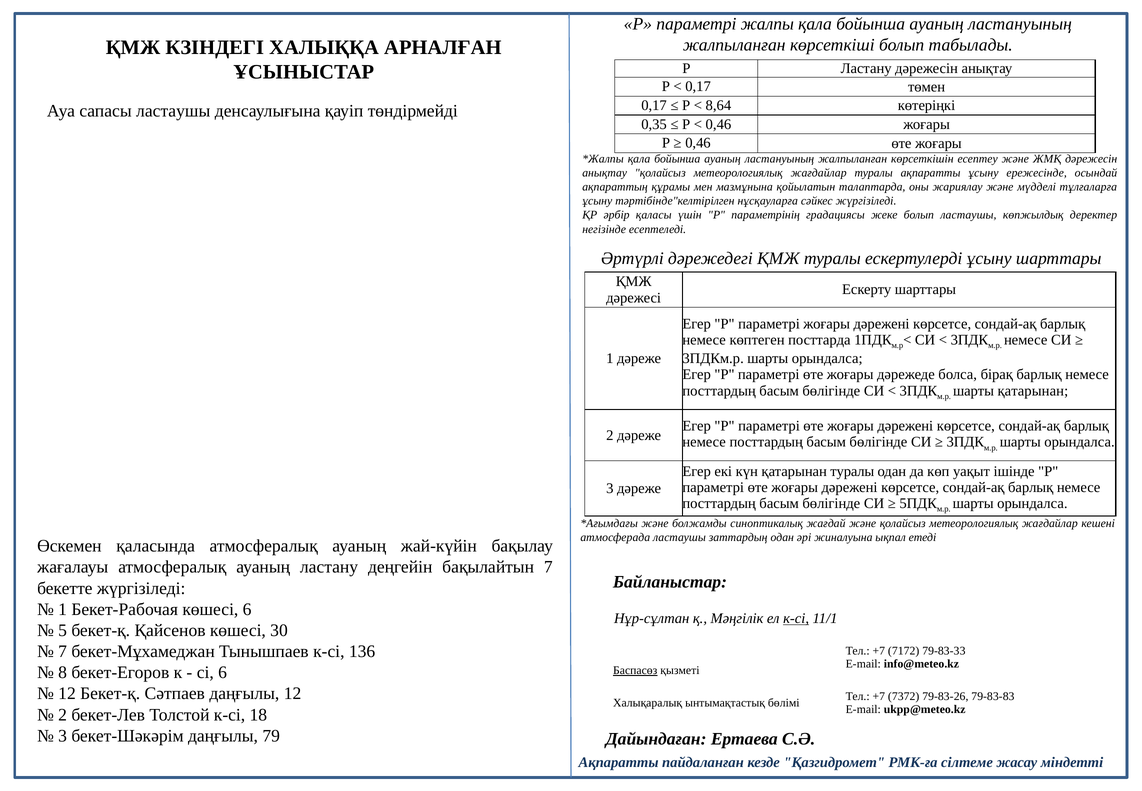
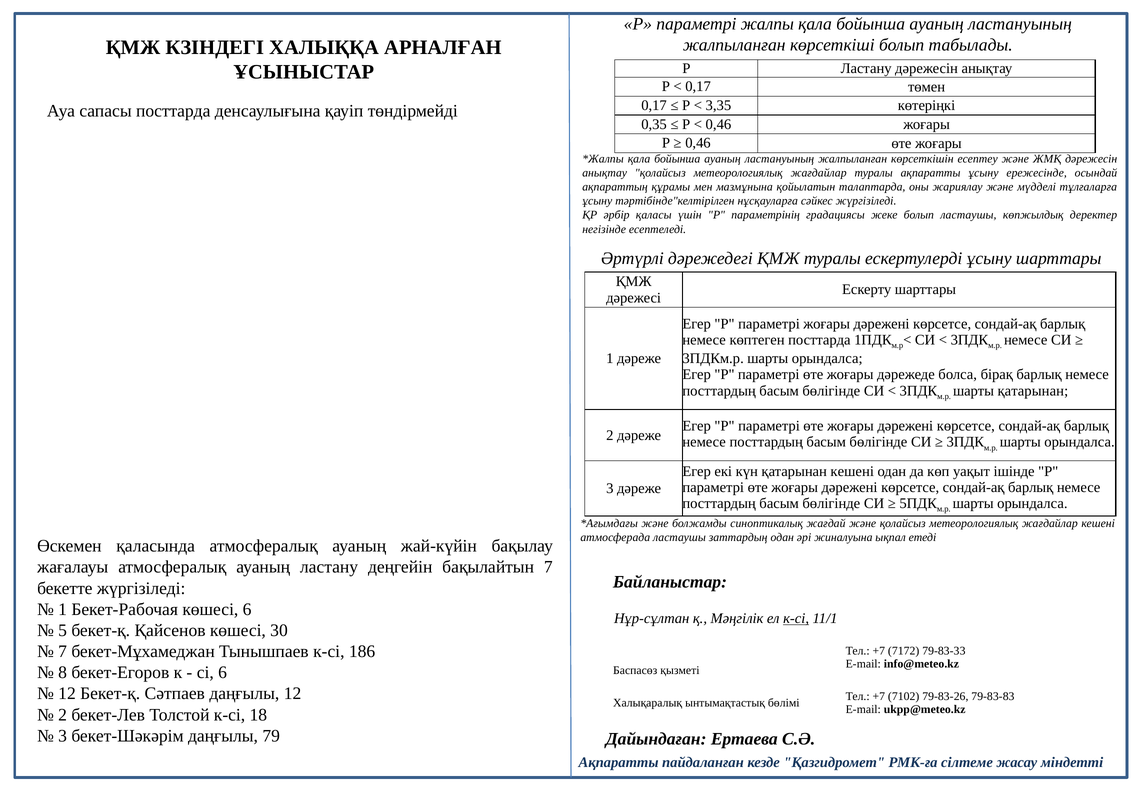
8,64: 8,64 -> 3,35 (718, 105)
сапасы ластаушы: ластаушы -> посттарда (173, 111)
қатарынан туралы: туралы -> кешені (852, 471)
136: 136 -> 186 (362, 651)
Баспасөз underline: present -> none (635, 670)
7372: 7372 -> 7102 (904, 696)
